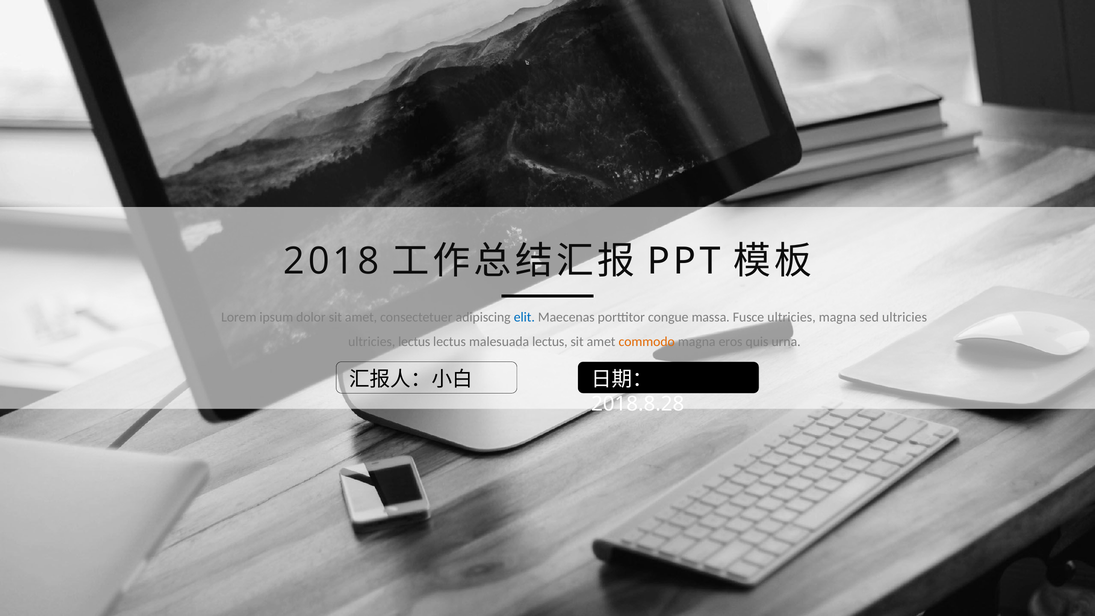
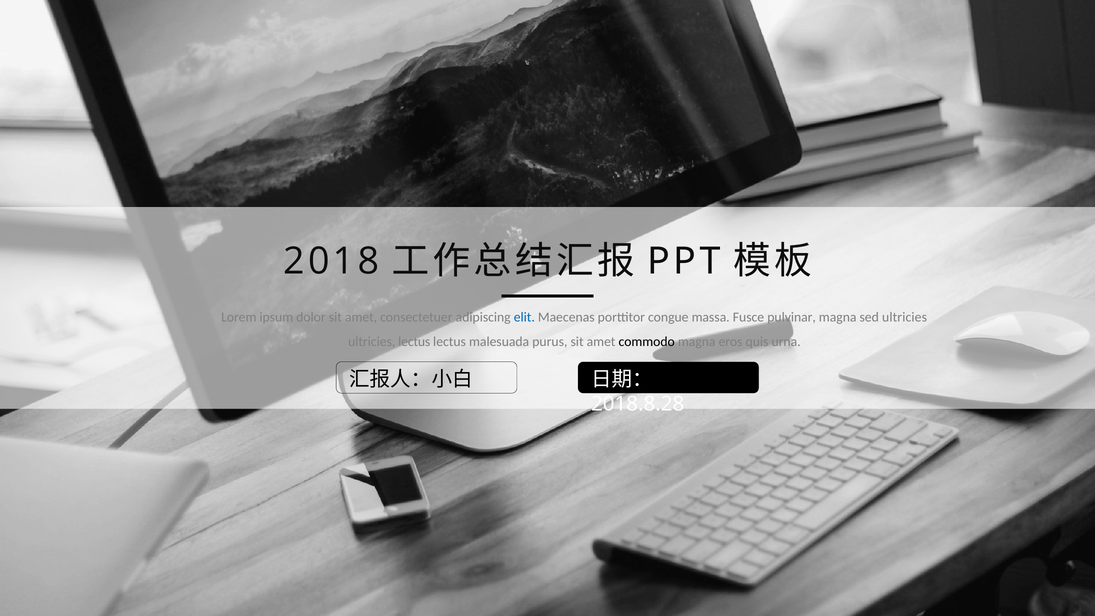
Fusce ultricies: ultricies -> pulvinar (792, 317)
malesuada lectus: lectus -> purus (550, 342)
commodo colour: orange -> black (647, 342)
